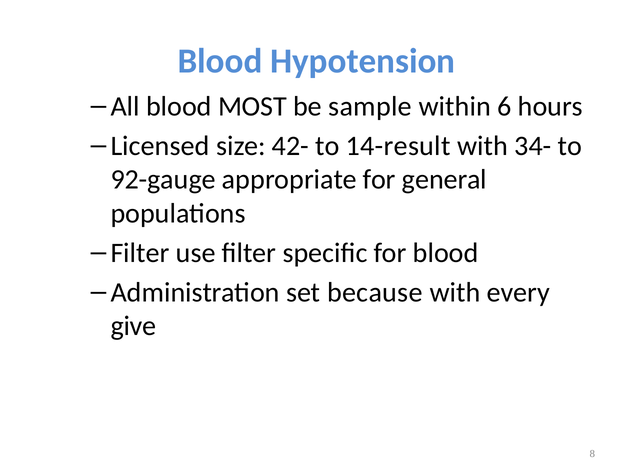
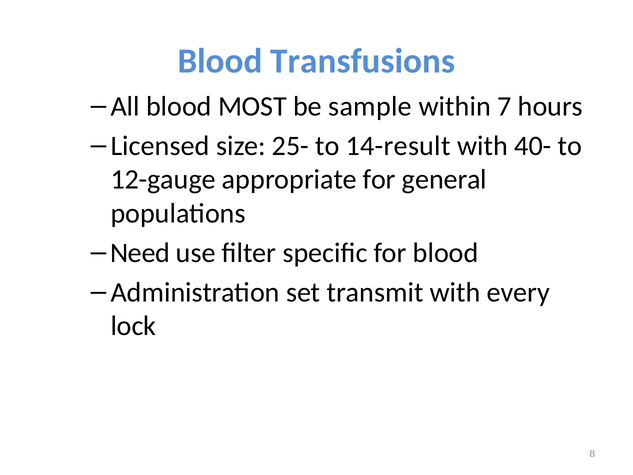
Hypotension: Hypotension -> Transfusions (363, 61)
6: 6 -> 7 (504, 106)
42-: 42- -> 25- (290, 146)
34-: 34- -> 40- (533, 146)
92-gauge: 92-gauge -> 12-gauge (163, 180)
Filter: Filter -> Need (140, 253)
because: because -> transmit (375, 292)
give: give -> lock (133, 326)
